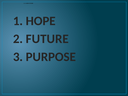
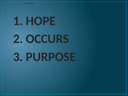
2 FUTURE: FUTURE -> OCCURS (47, 39)
